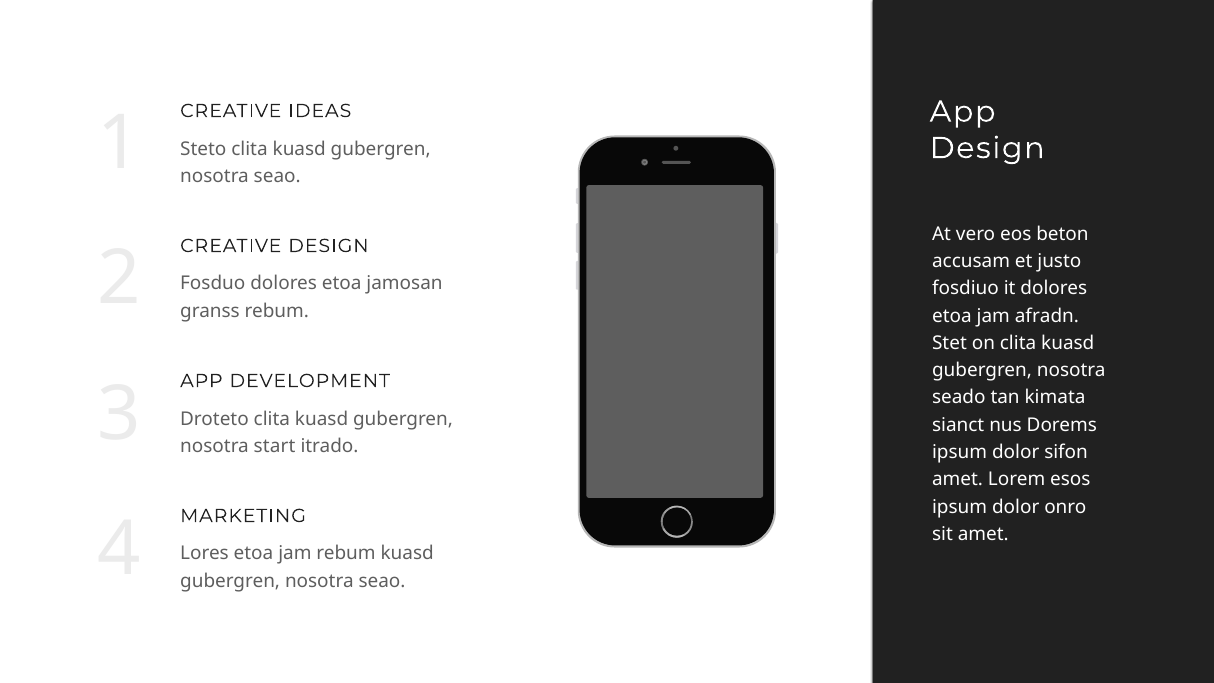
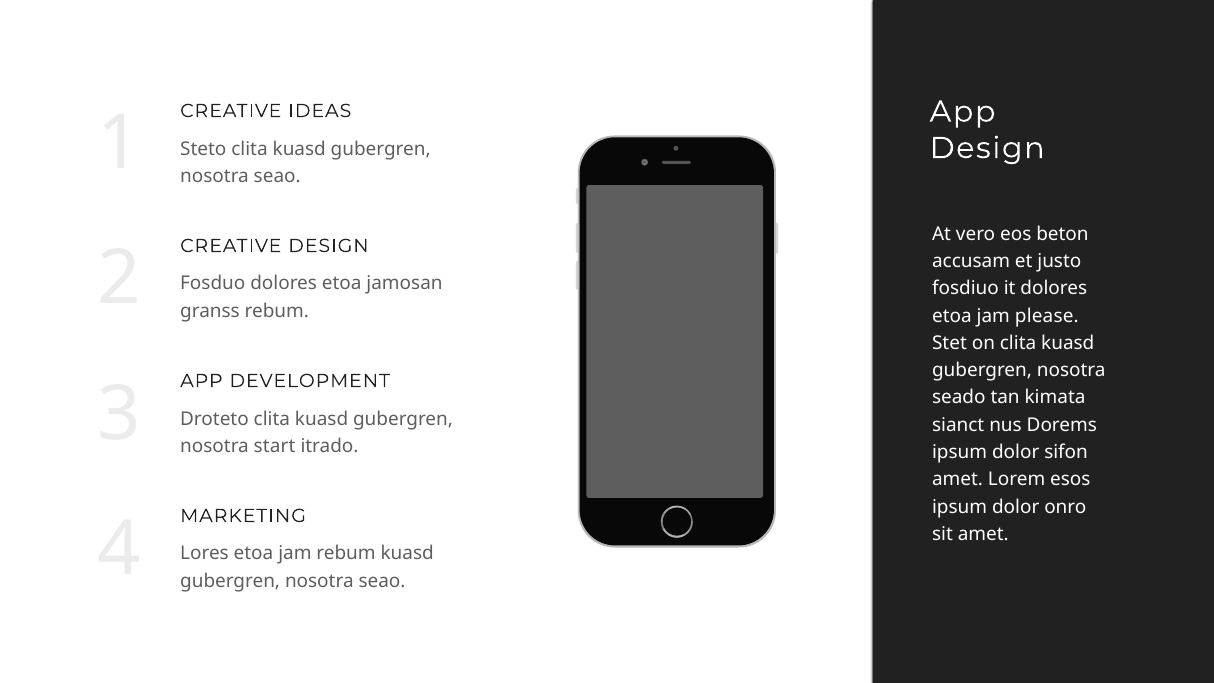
afradn: afradn -> please (1047, 316)
